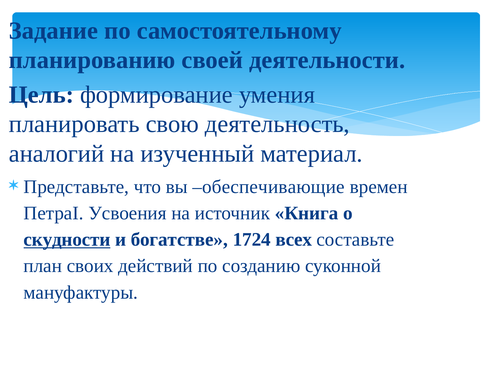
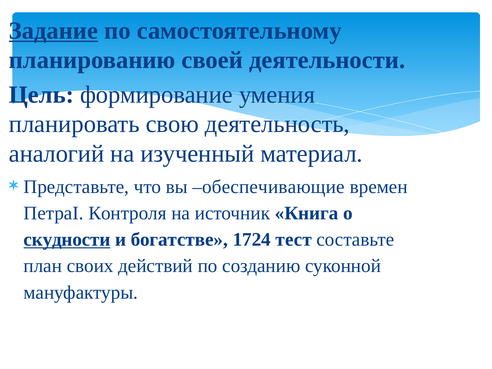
Задание underline: none -> present (53, 31)
Усвоения: Усвоения -> Контроля (127, 213)
всех: всех -> тест (294, 240)
